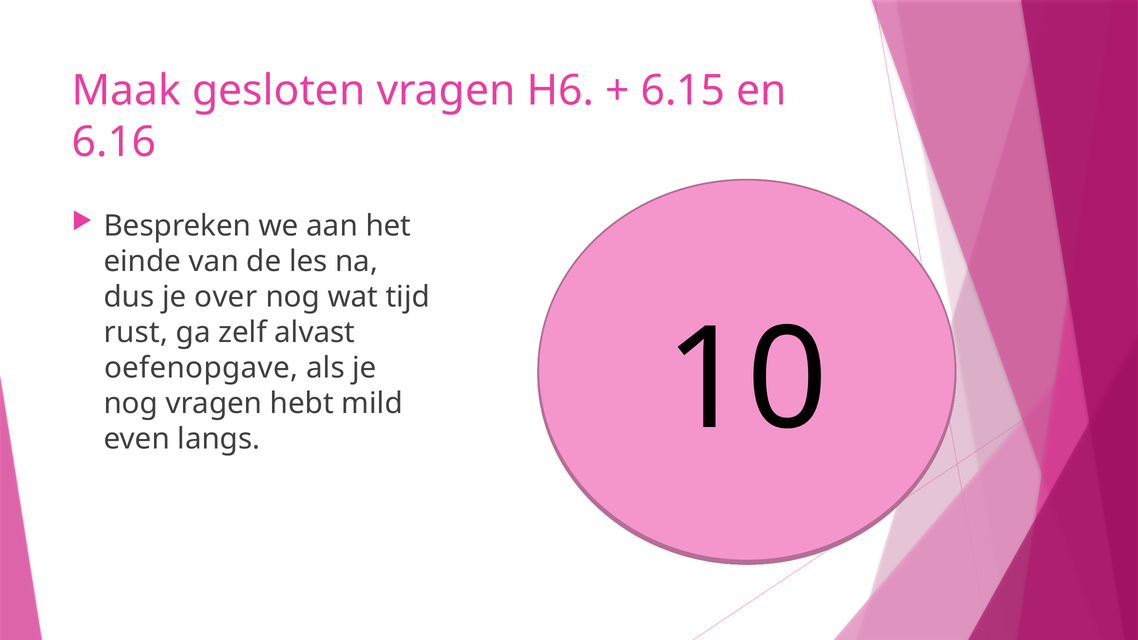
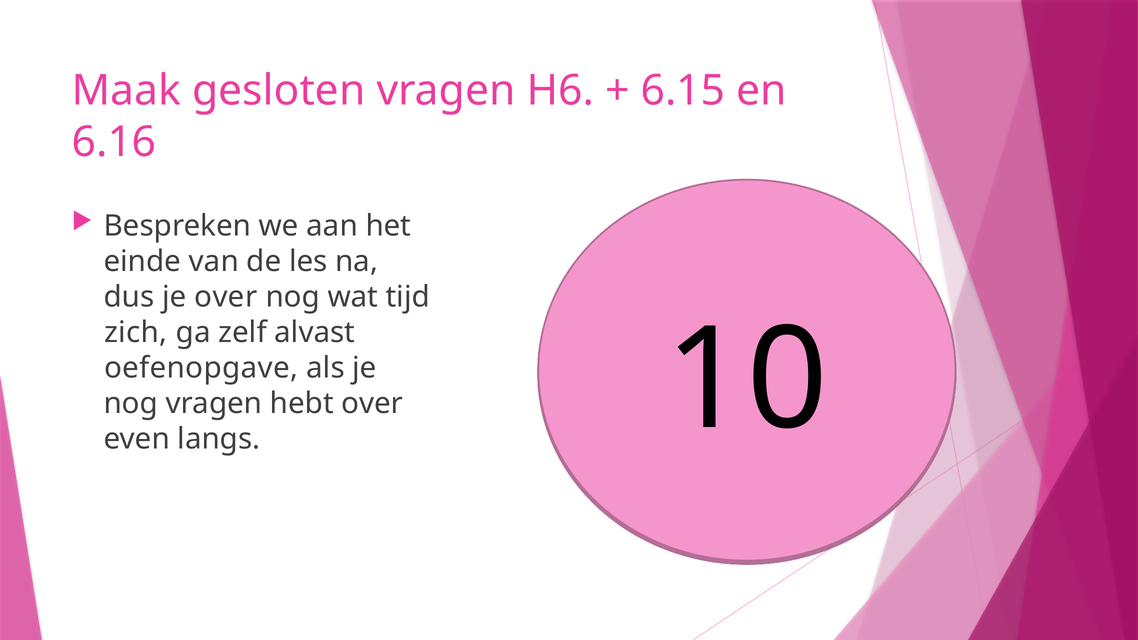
rust: rust -> zich (136, 332)
hebt mild: mild -> over (372, 403)
